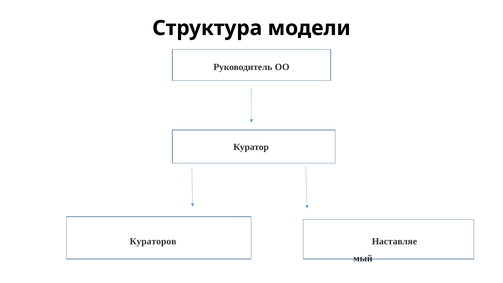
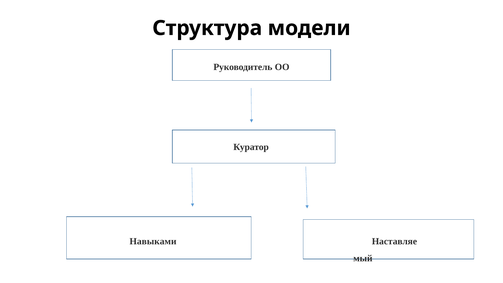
Кураторов: Кураторов -> Навыками (153, 241)
